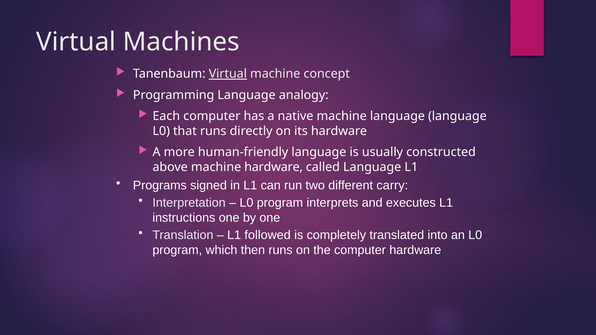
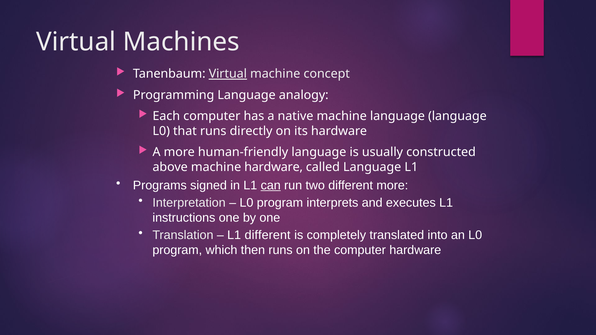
can underline: none -> present (271, 186)
different carry: carry -> more (392, 186)
L1 followed: followed -> different (268, 235)
